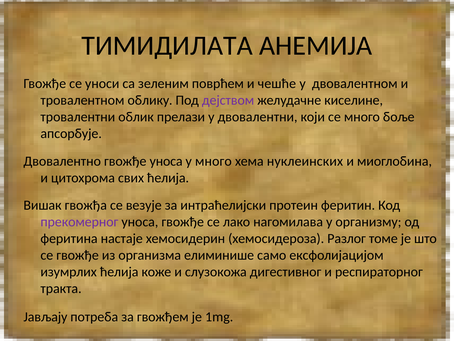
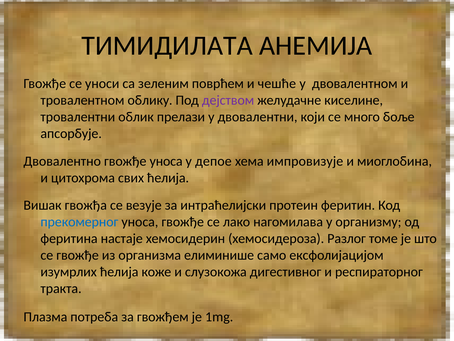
у много: много -> депое (213, 161)
нуклеинских: нуклеинских -> импровизује (305, 161)
прекомерног colour: purple -> blue (79, 222)
Јављају: Јављају -> Плазма (45, 317)
